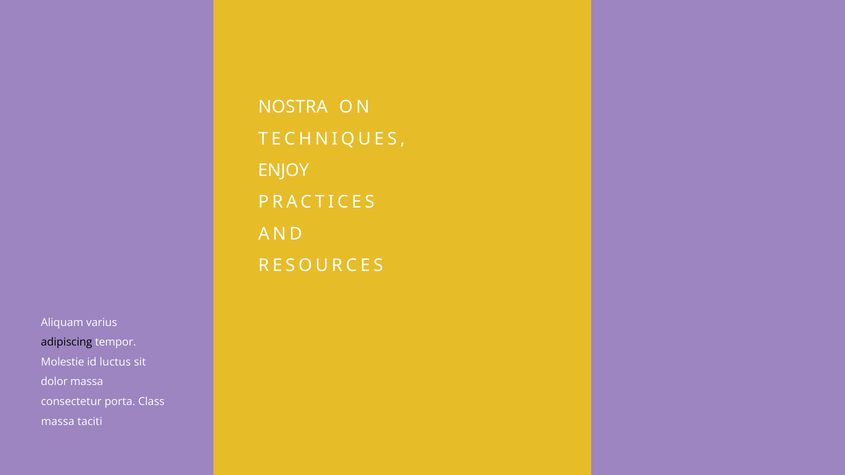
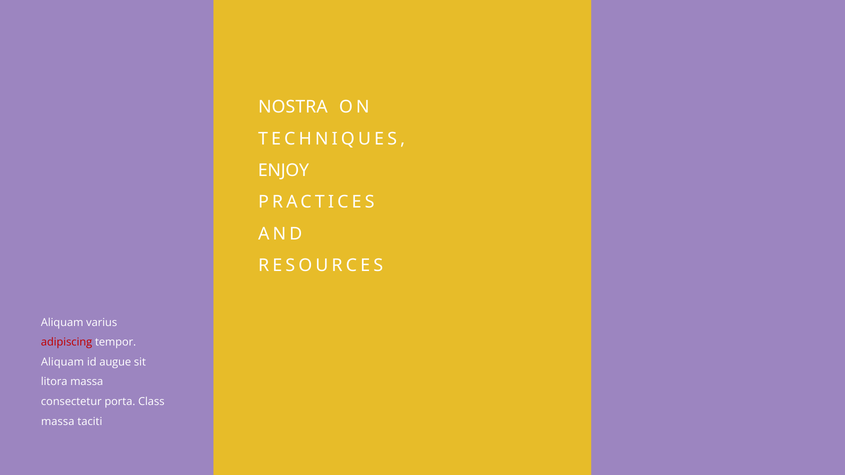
adipiscing colour: black -> red (67, 342)
Molestie: Molestie -> Aliquam (63, 362)
luctus: luctus -> augue (115, 362)
dolor: dolor -> litora (54, 382)
